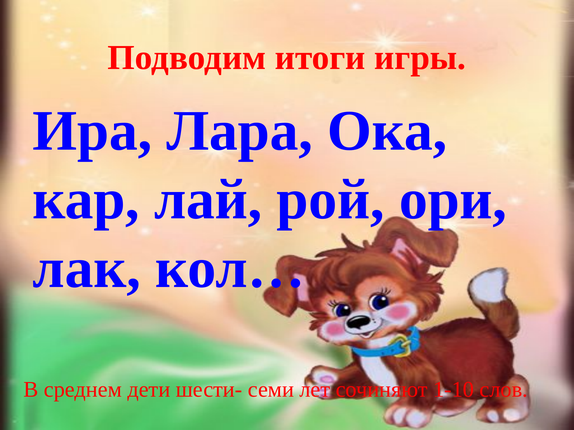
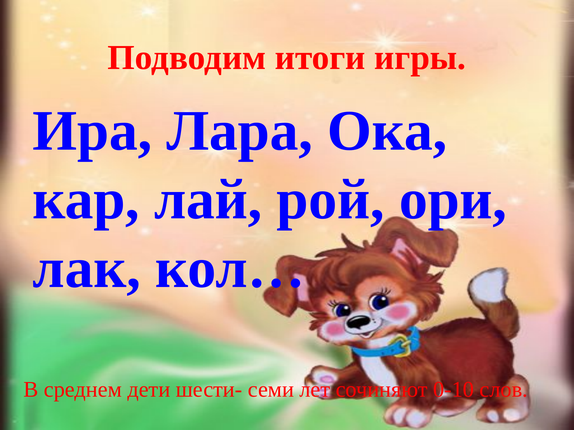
1-10: 1-10 -> 0-10 (454, 390)
